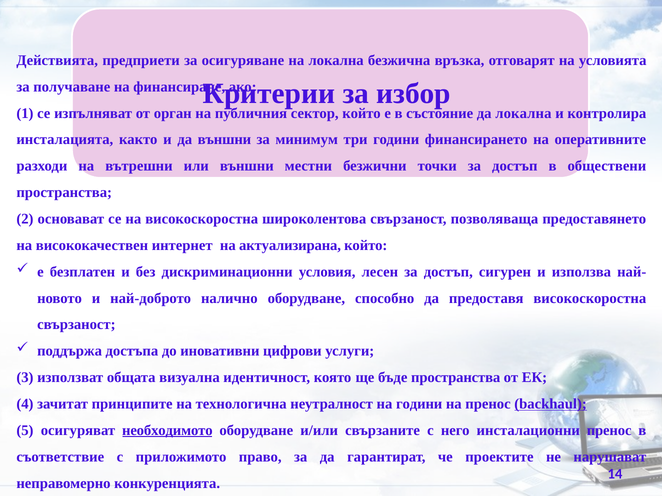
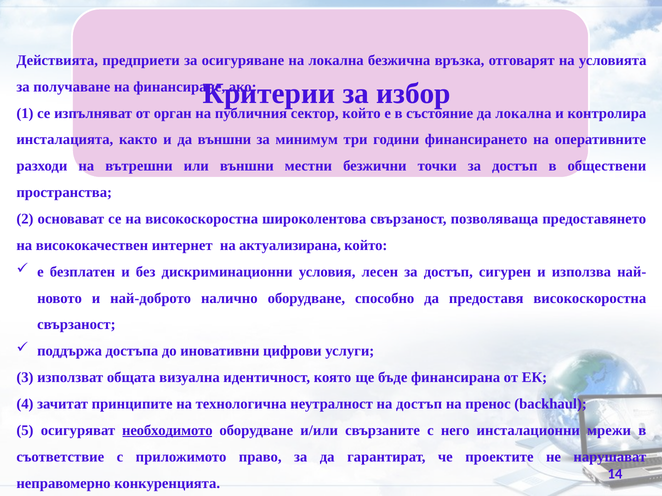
бъде пространства: пространства -> финансирана (456, 378)
на години: години -> достъп (419, 404)
backhaul underline: present -> none (551, 404)
инсталационни пренос: пренос -> мрежи (609, 431)
